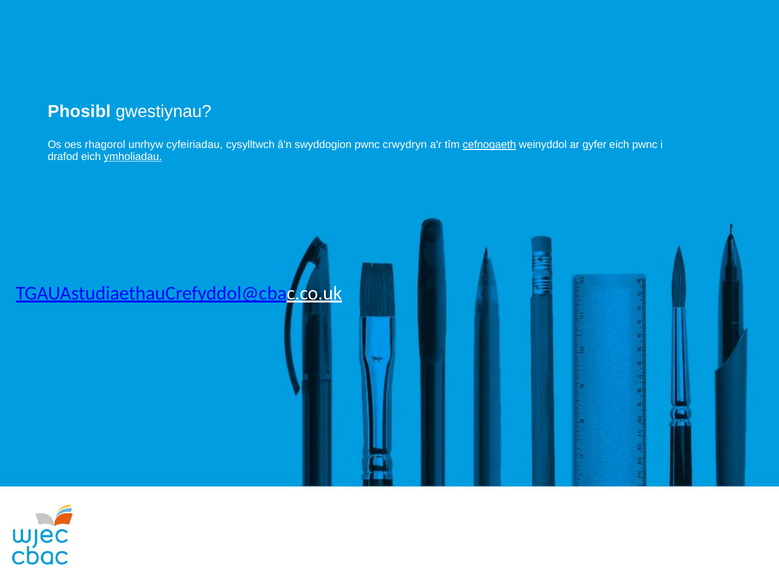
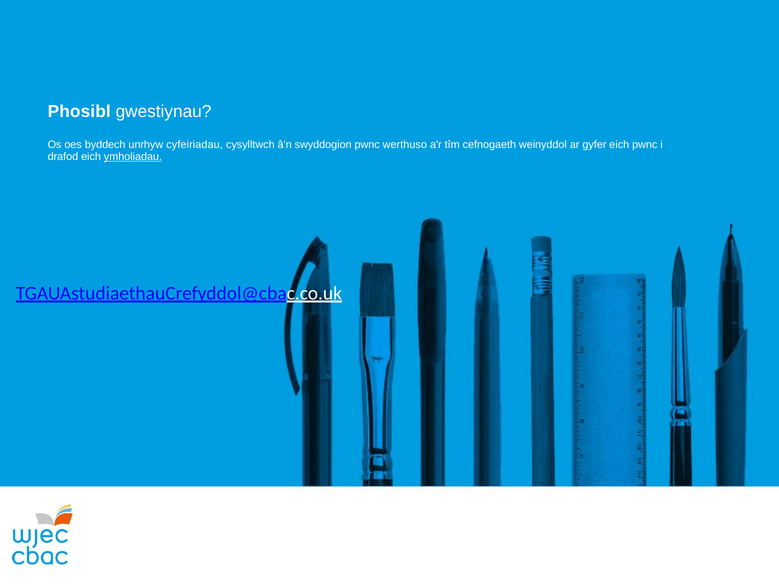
rhagorol: rhagorol -> byddech (105, 145)
crwydryn: crwydryn -> werthuso (405, 145)
cefnogaeth underline: present -> none (489, 145)
